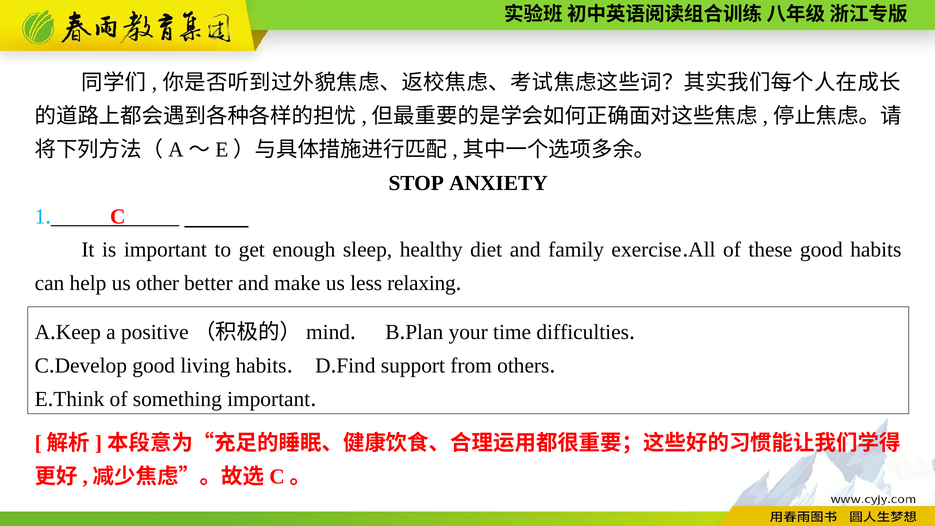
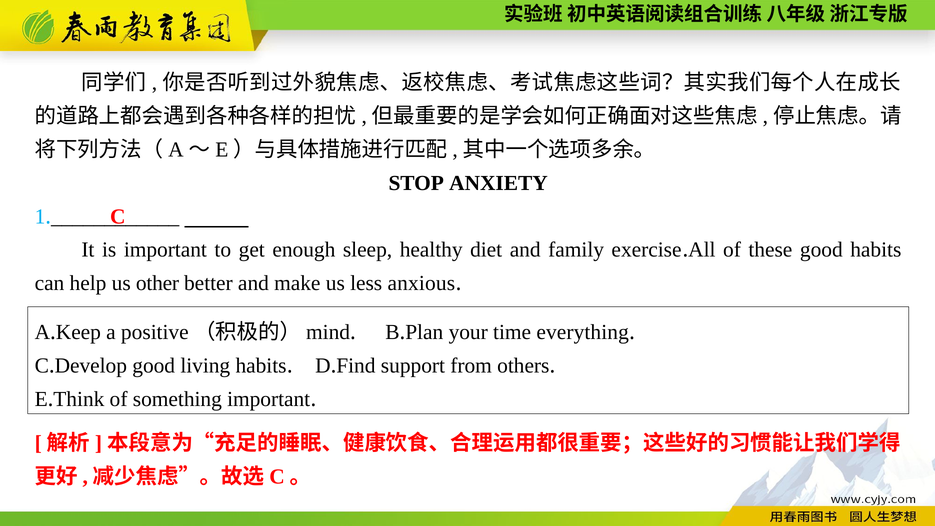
relaxing: relaxing -> anxious (421, 283)
difficulties: difficulties -> everything (583, 332)
